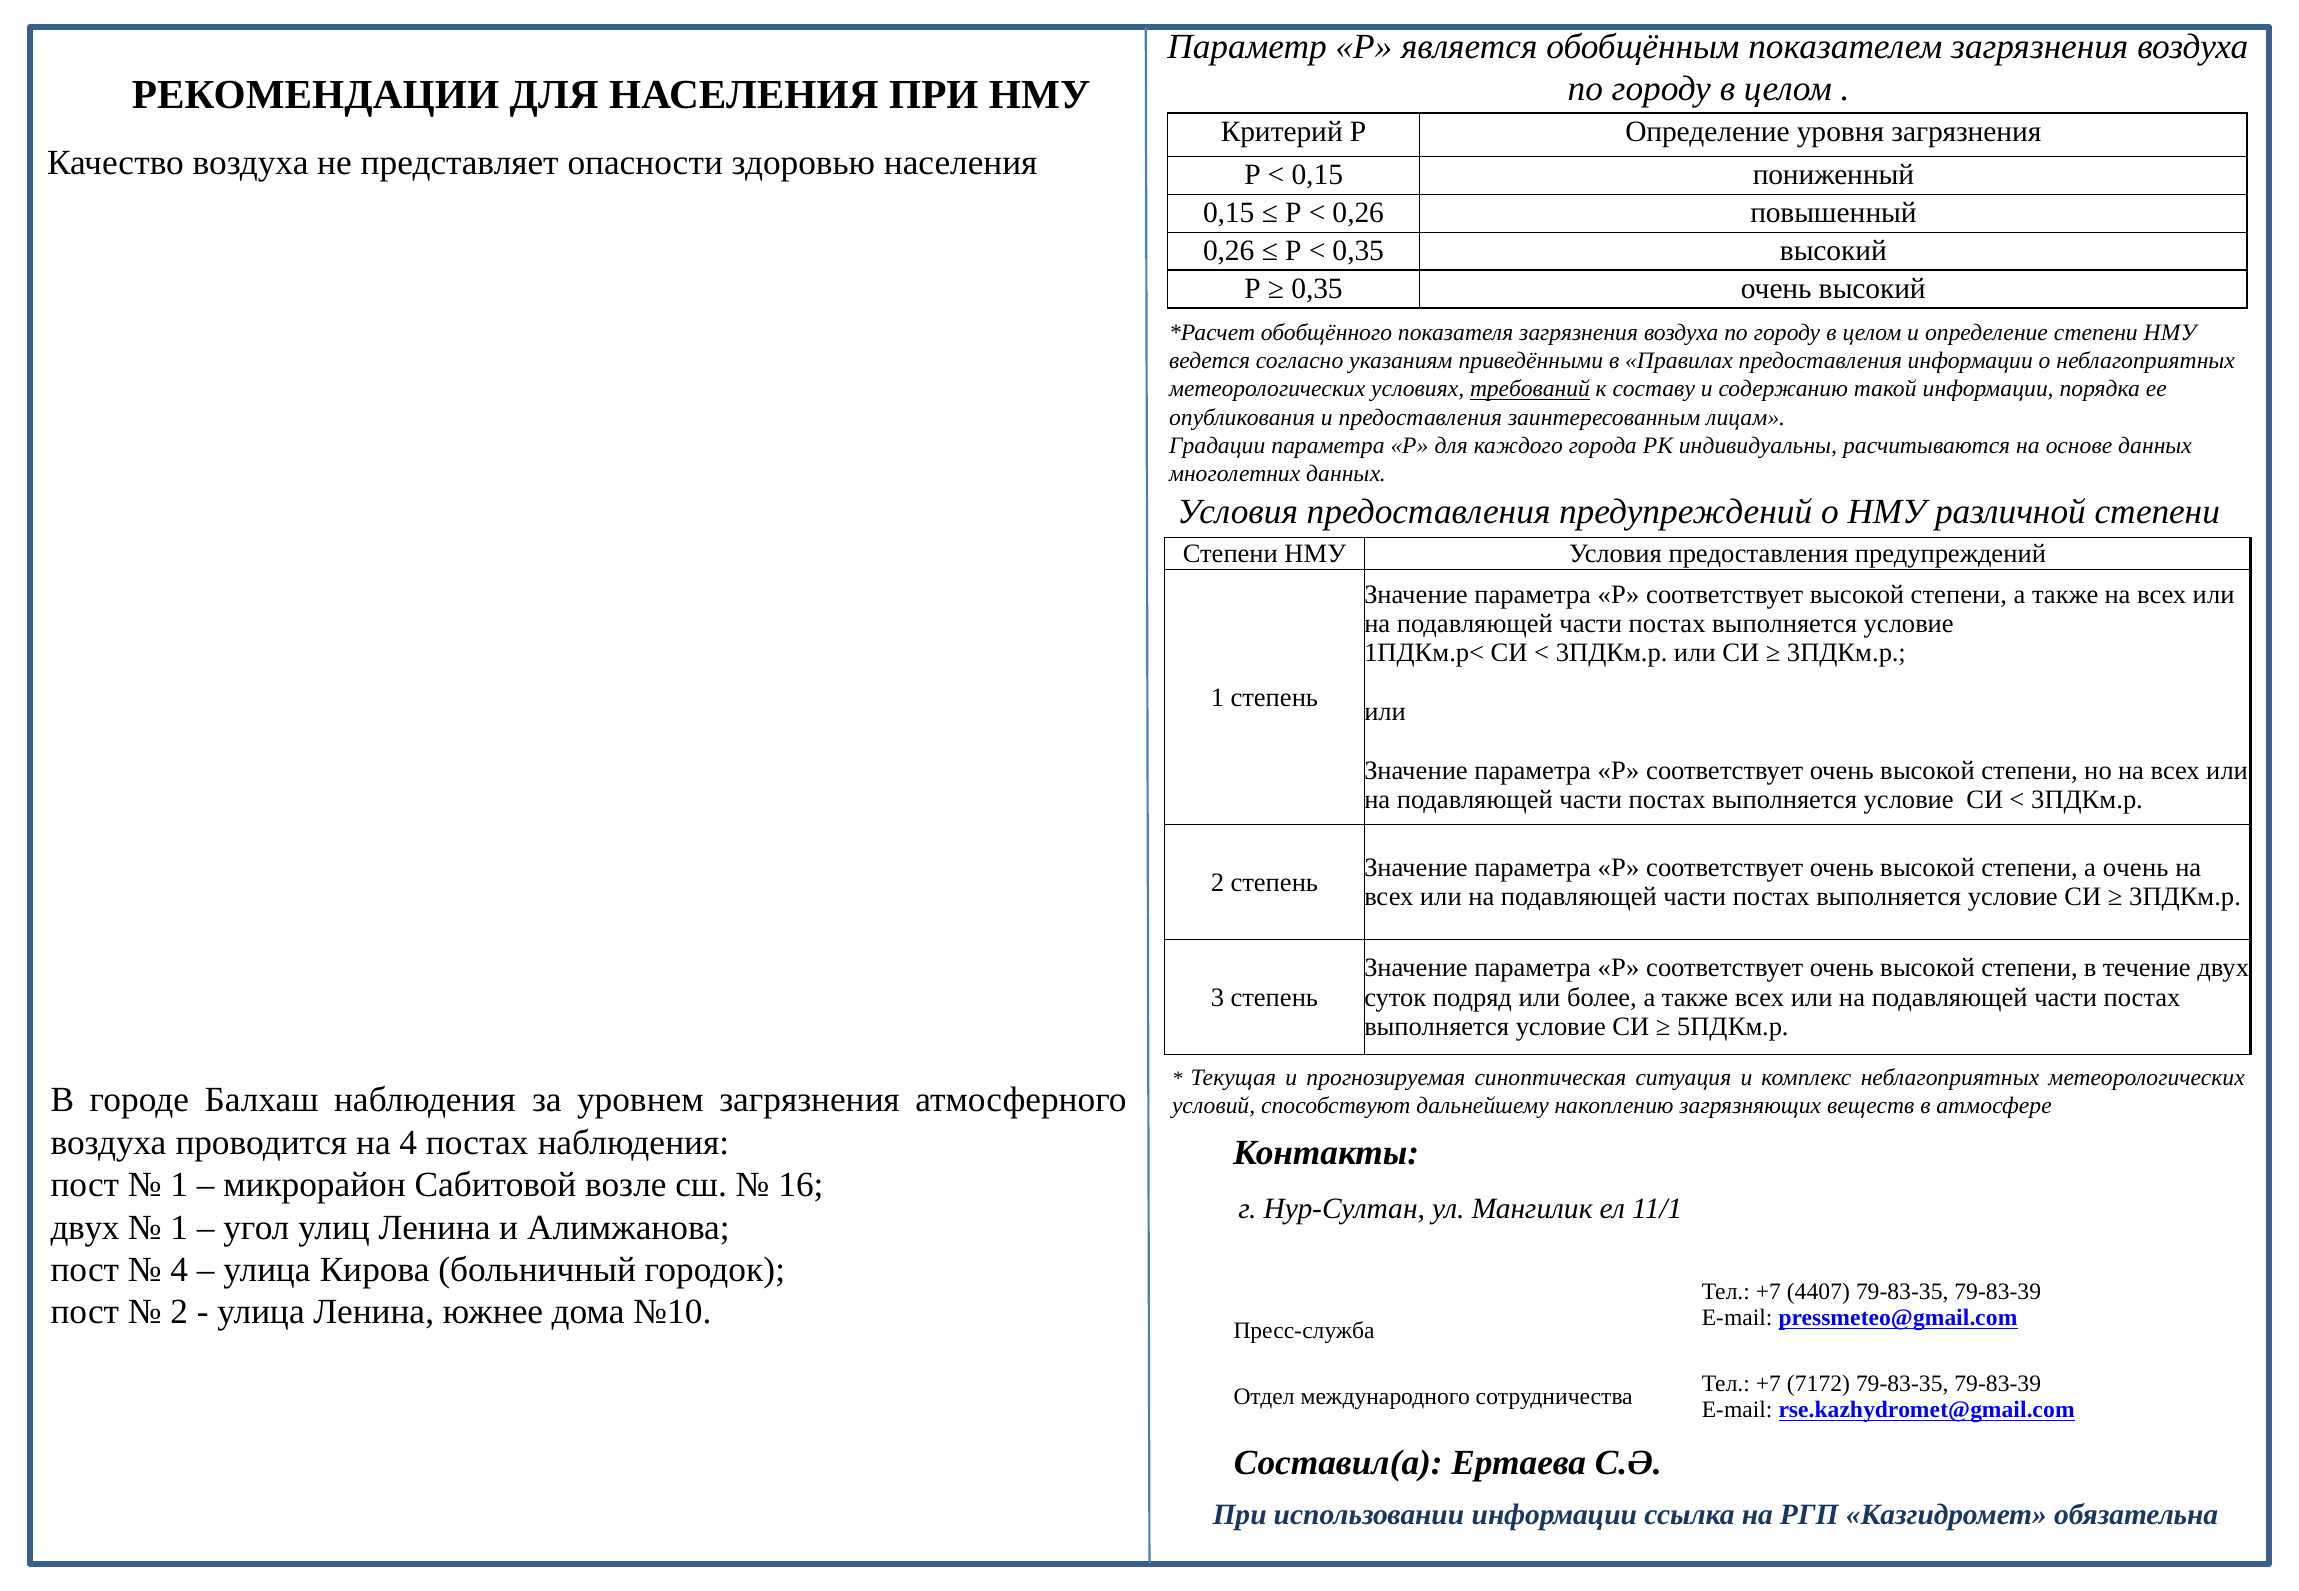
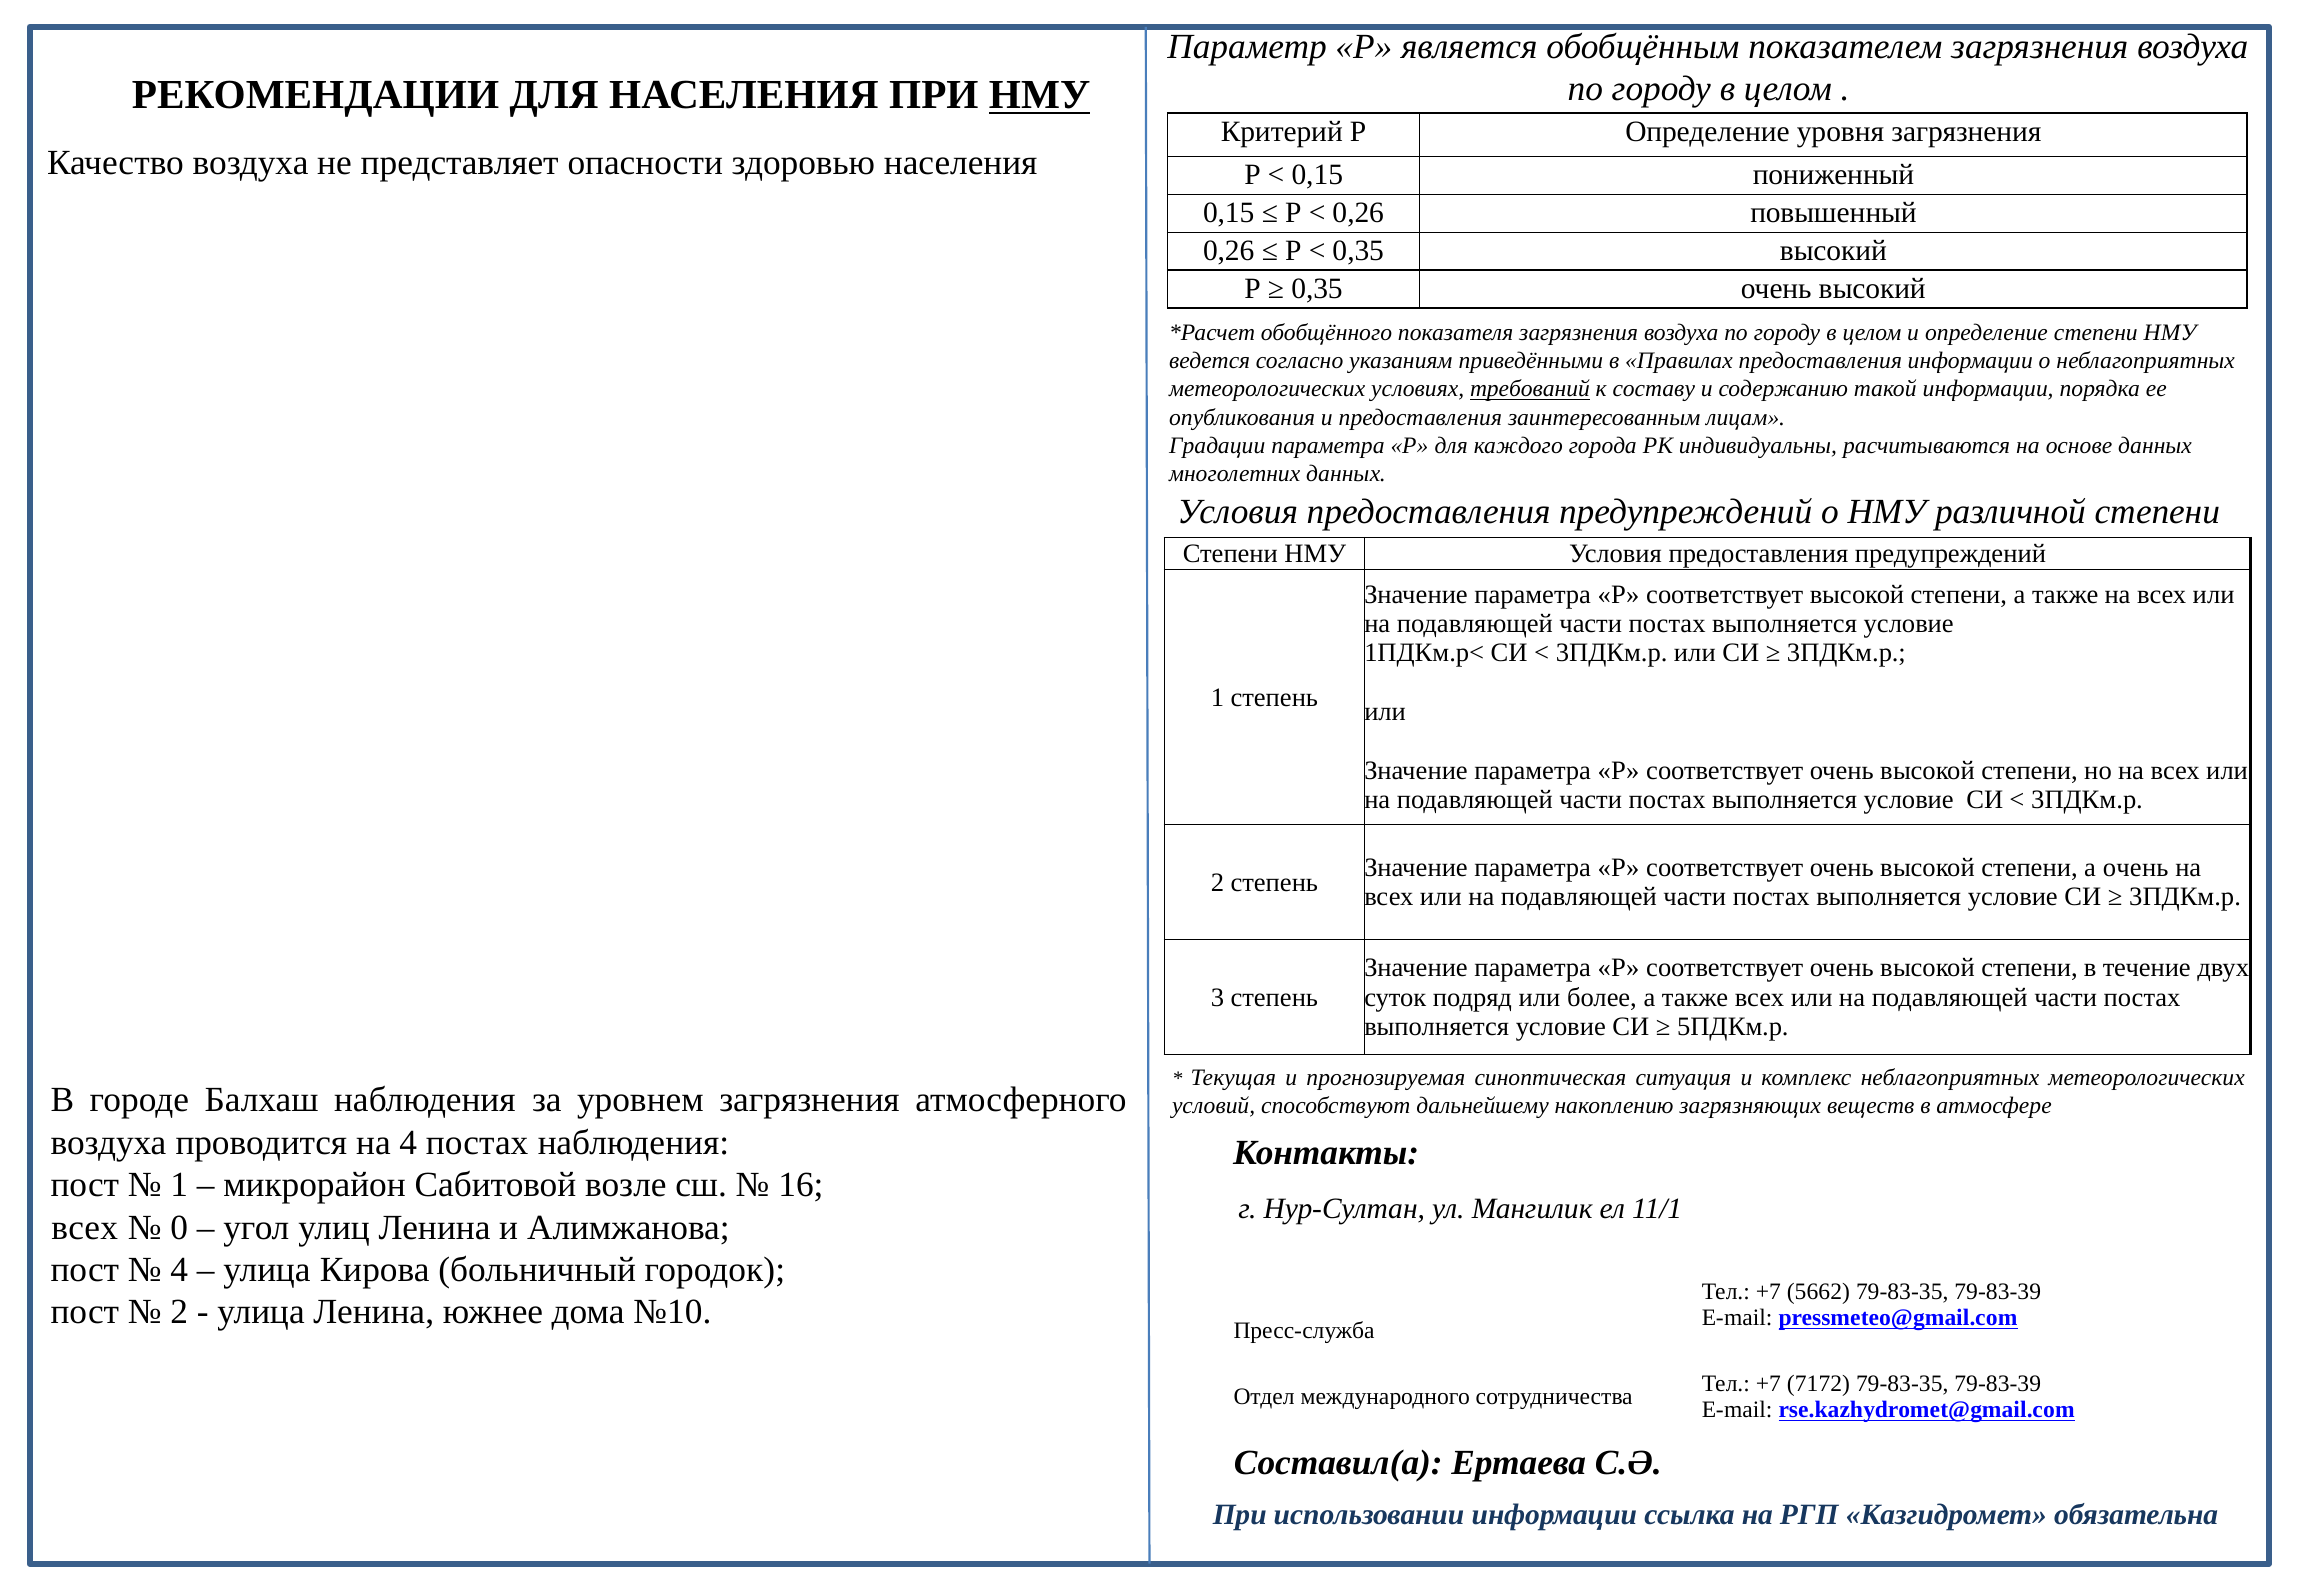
НМУ underline: none -> present (1040, 95)
двух: двух -> всех (85, 1228)
1: 1 -> 0 (179, 1228)
4407: 4407 -> 5662 (1818, 1292)
